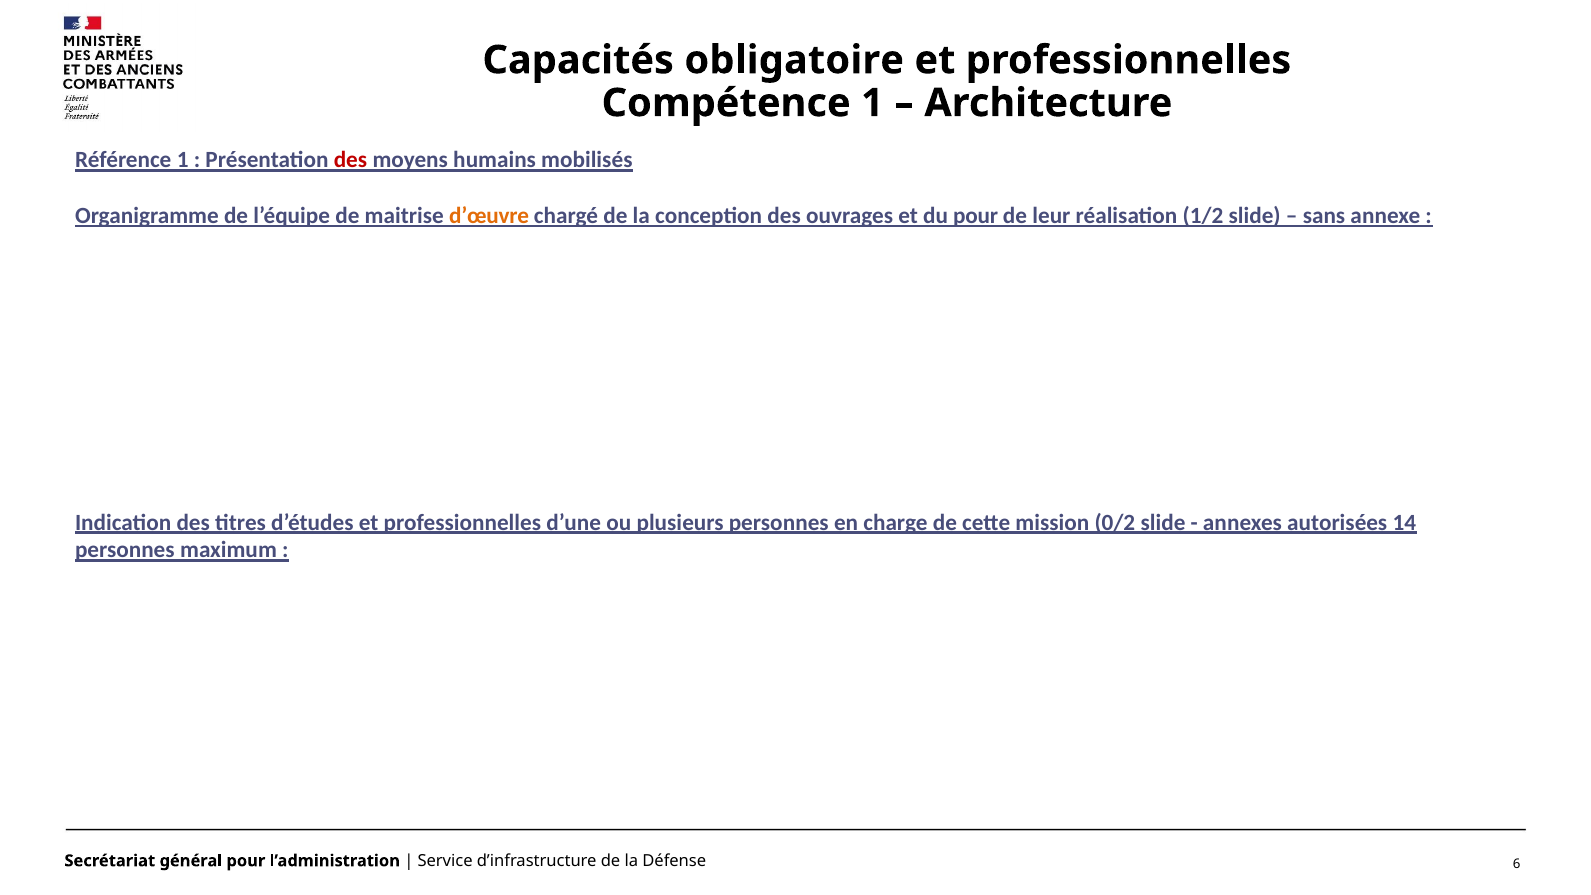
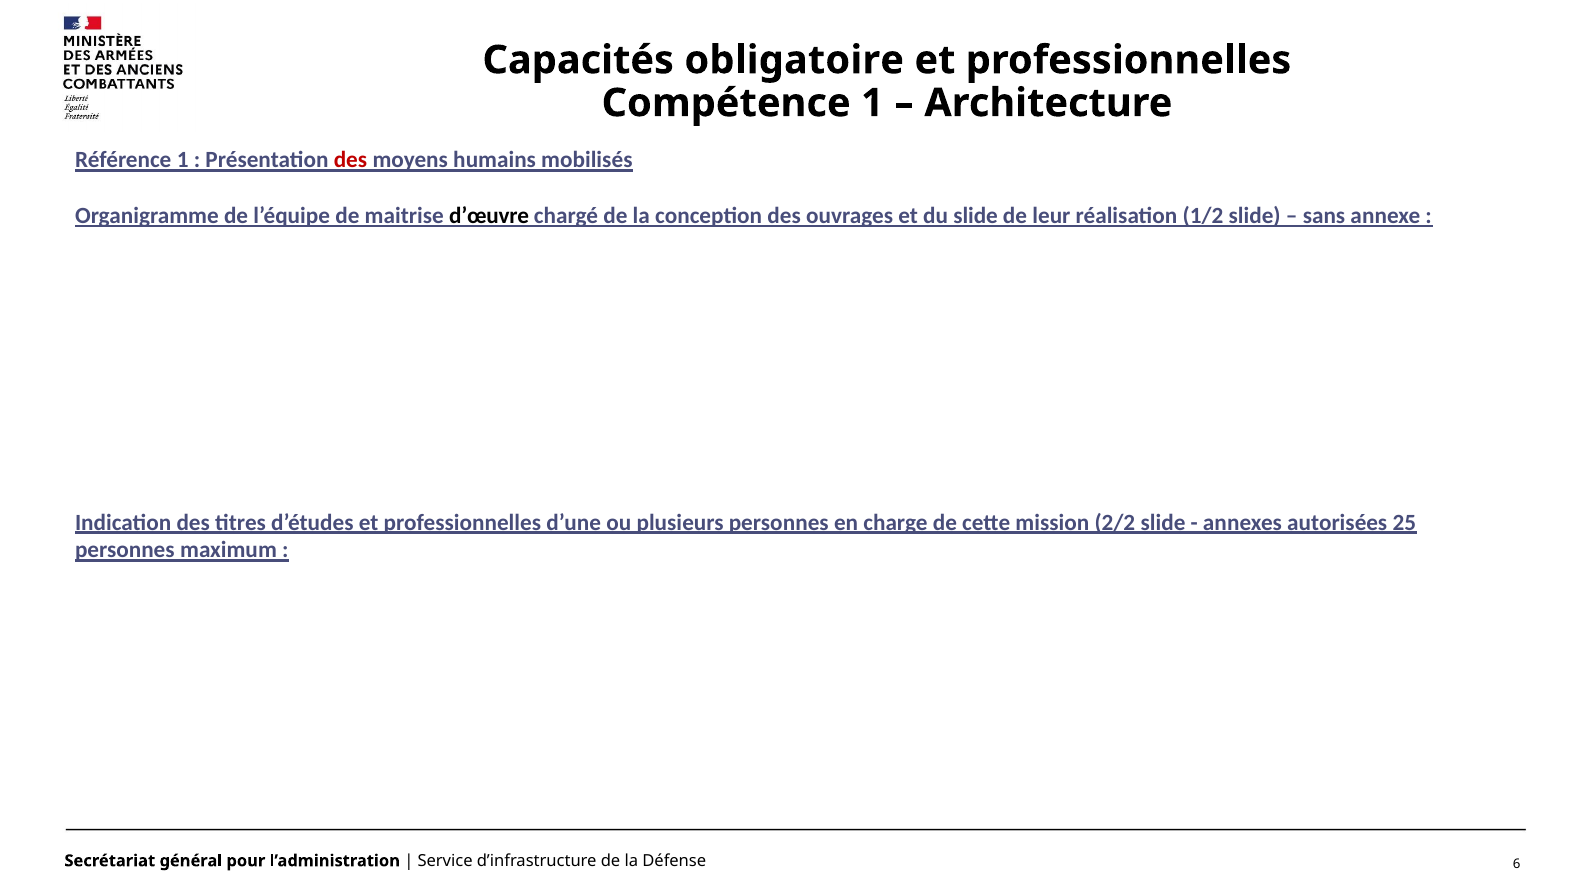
d’œuvre colour: orange -> black (489, 216)
du pour: pour -> slide (976, 216)
0/2: 0/2 -> 2/2 (1115, 522)
14: 14 -> 25 (1404, 522)
